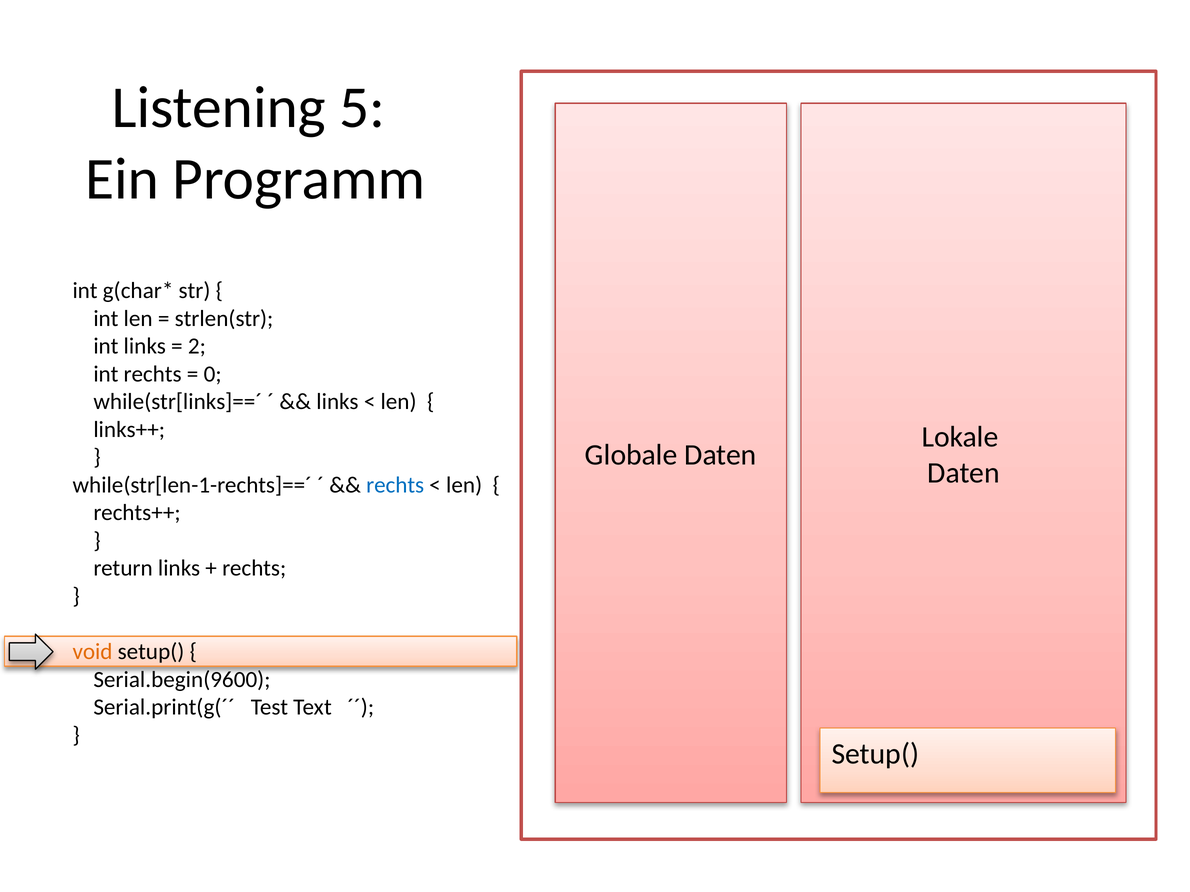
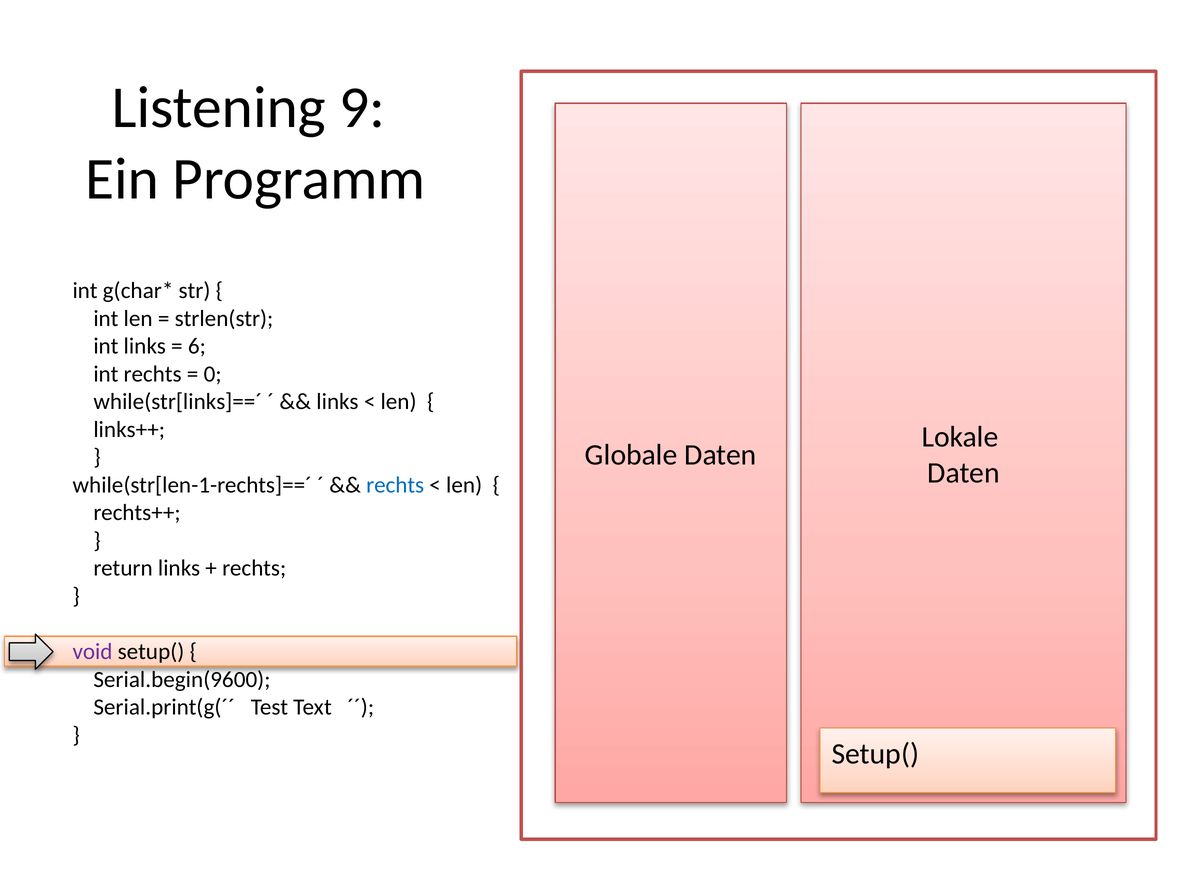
5: 5 -> 9 (362, 108)
2: 2 -> 6 (197, 346)
void colour: orange -> purple (93, 652)
